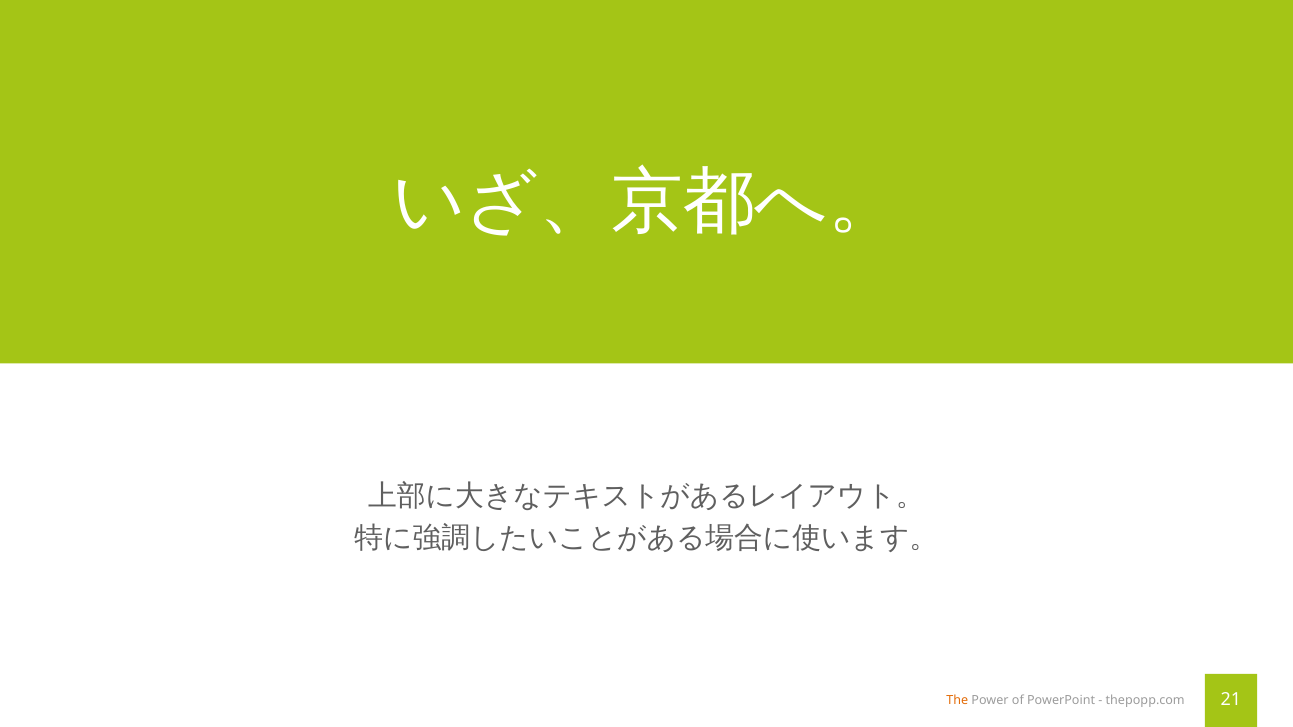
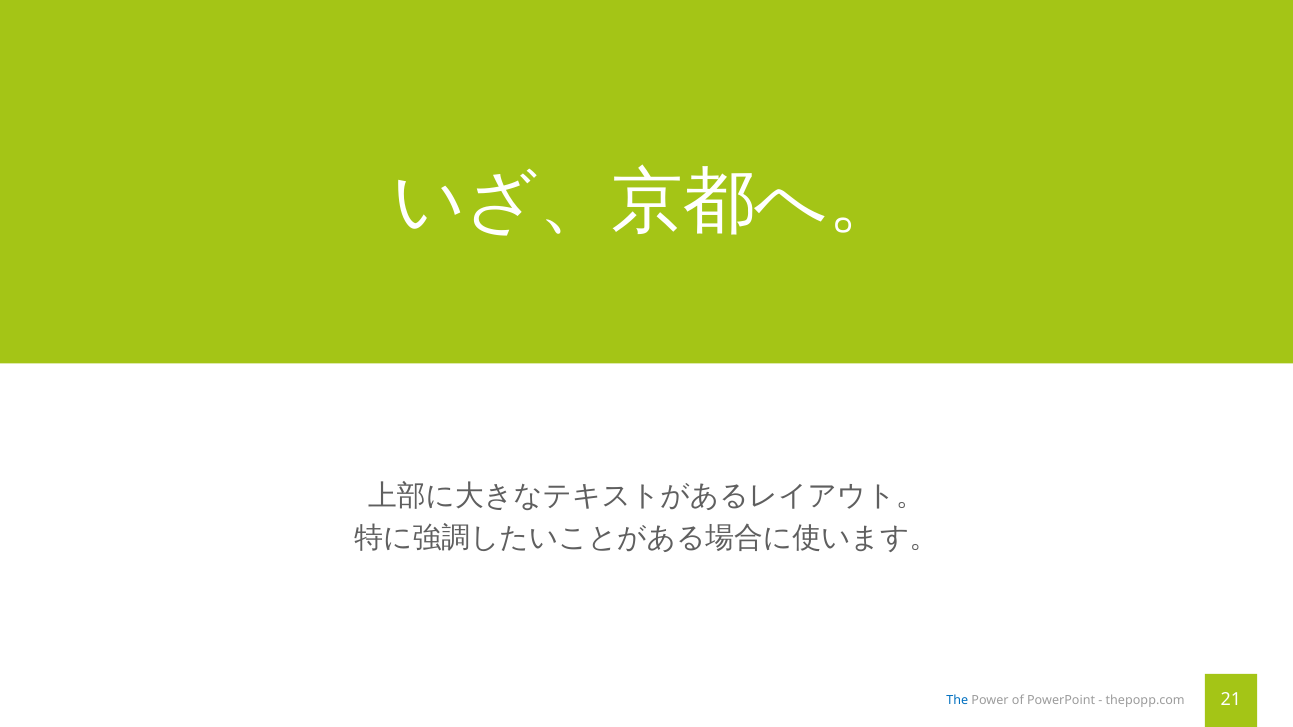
The colour: orange -> blue (957, 700)
